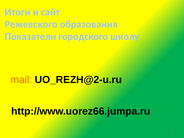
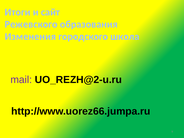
Показатели: Показатели -> Изменения (30, 37)
школу: школу -> школа (125, 37)
mail colour: orange -> purple (21, 80)
